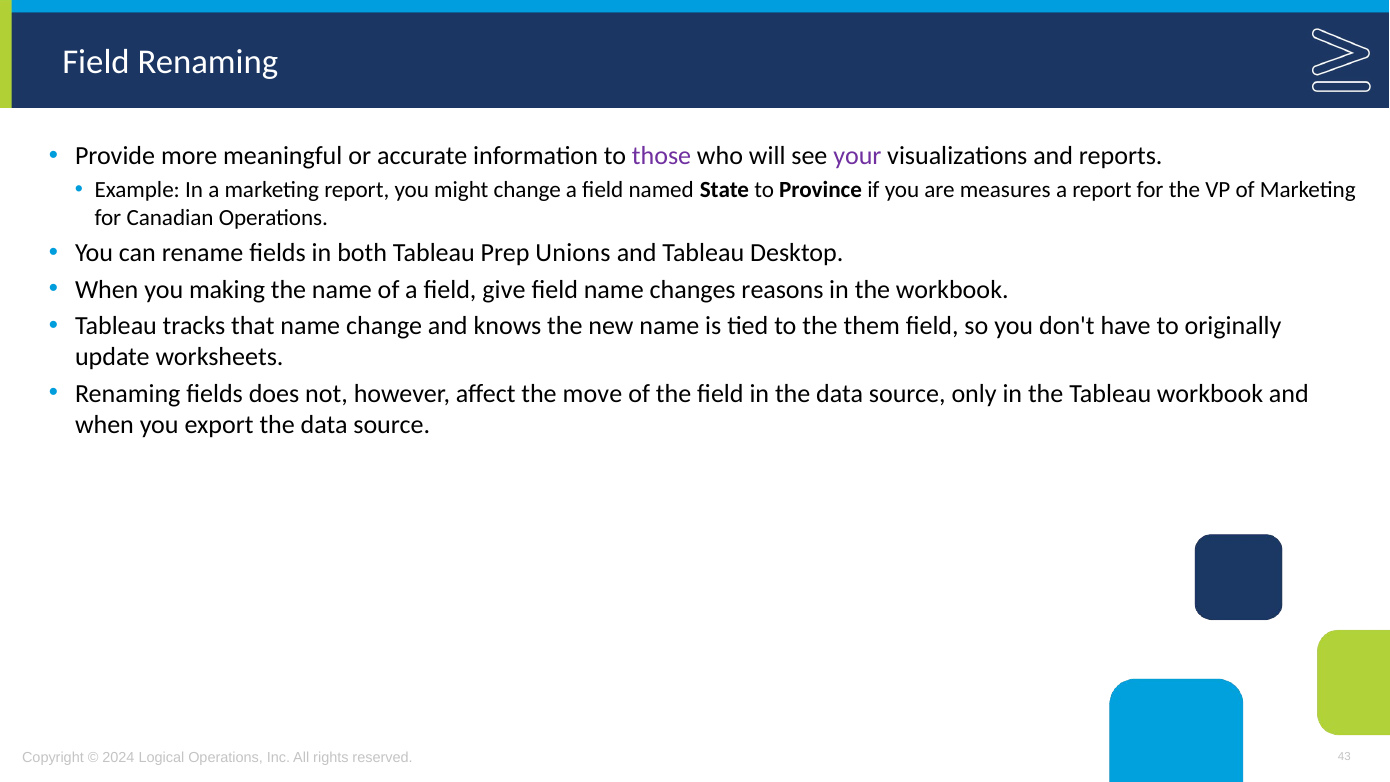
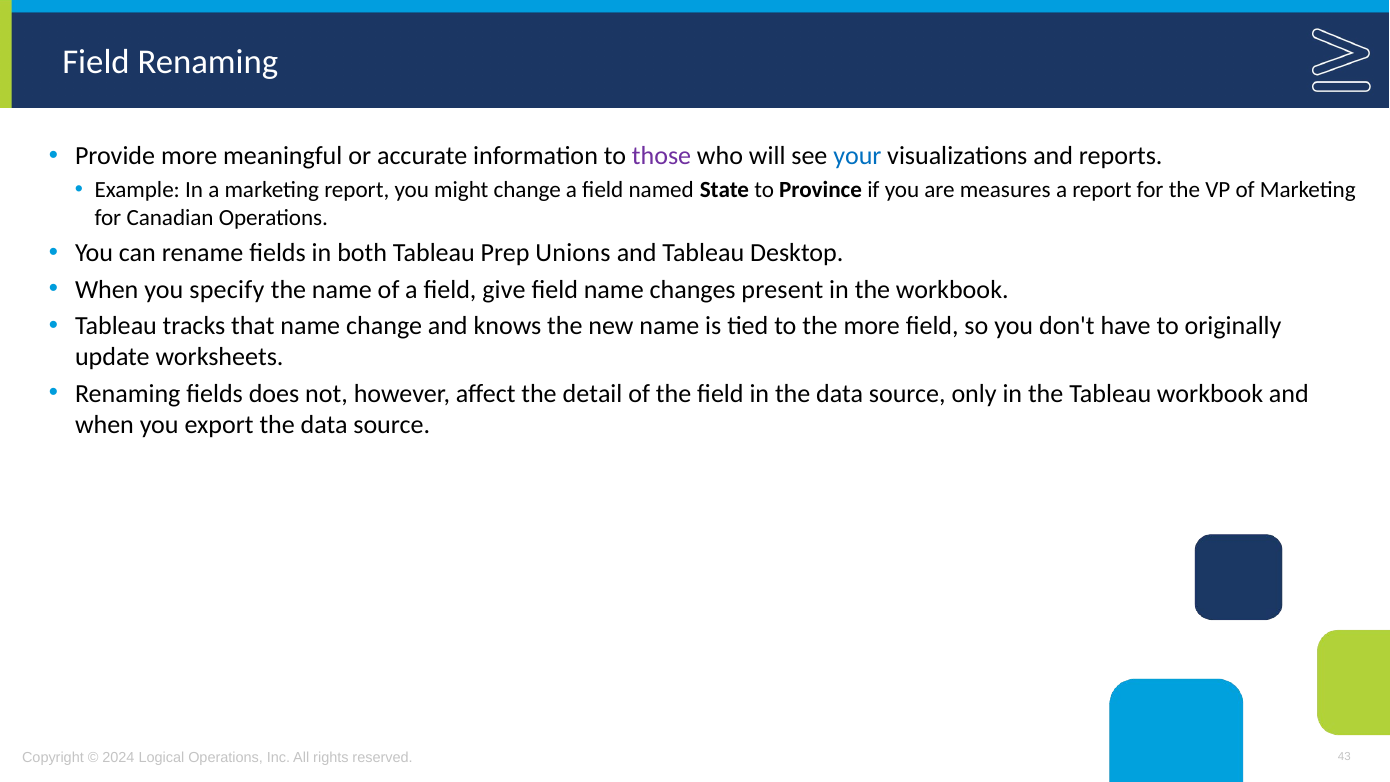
your colour: purple -> blue (857, 156)
making: making -> specify (227, 289)
reasons: reasons -> present (782, 289)
the them: them -> more (872, 326)
move: move -> detail (593, 394)
